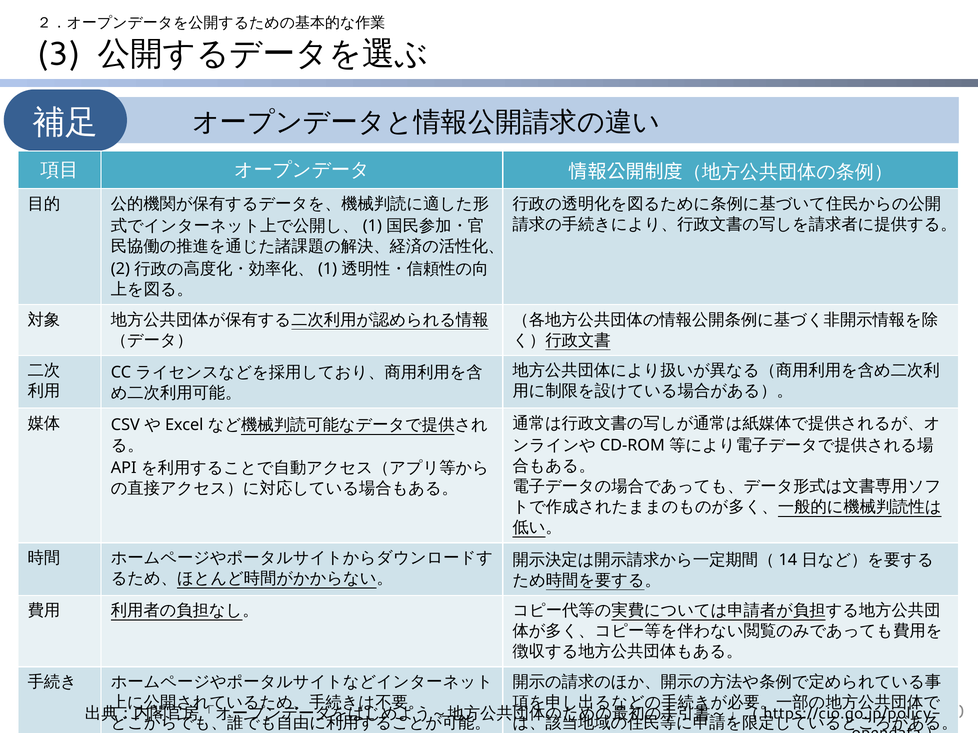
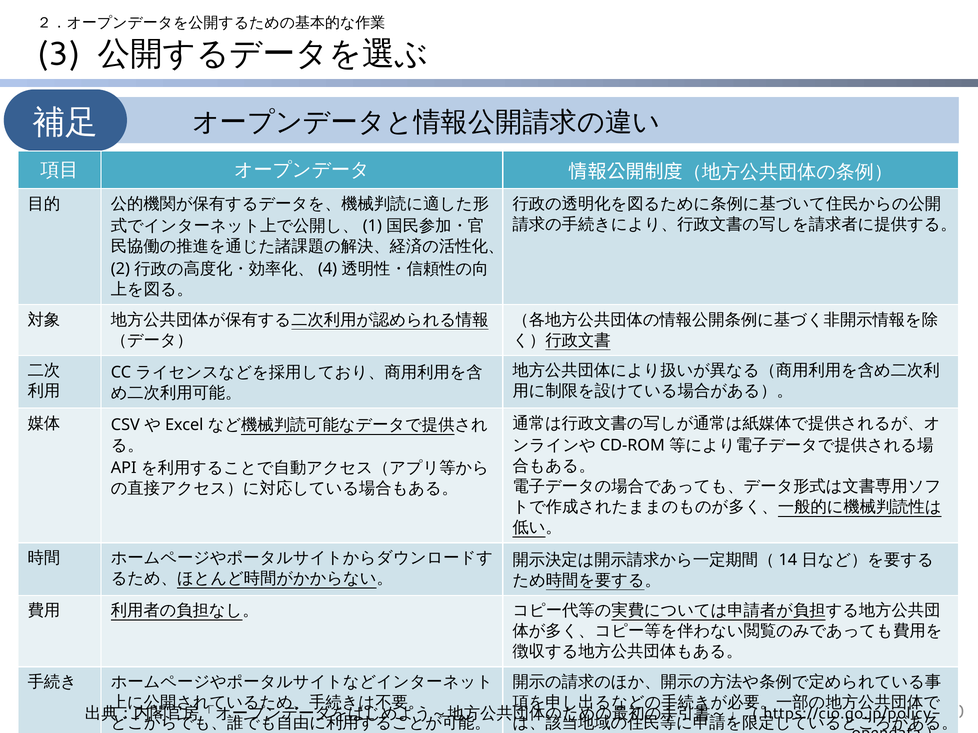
1: 1 -> 4 (328, 269)
